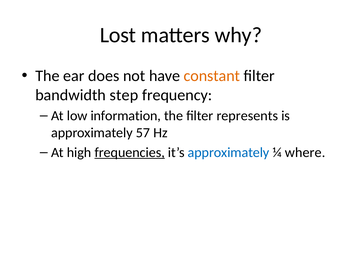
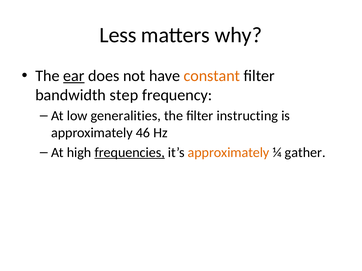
Lost: Lost -> Less (118, 35)
ear underline: none -> present (74, 76)
information: information -> generalities (126, 116)
represents: represents -> instructing (247, 116)
57: 57 -> 46 (143, 133)
approximately colour: blue -> orange (229, 153)
where: where -> gather (305, 153)
